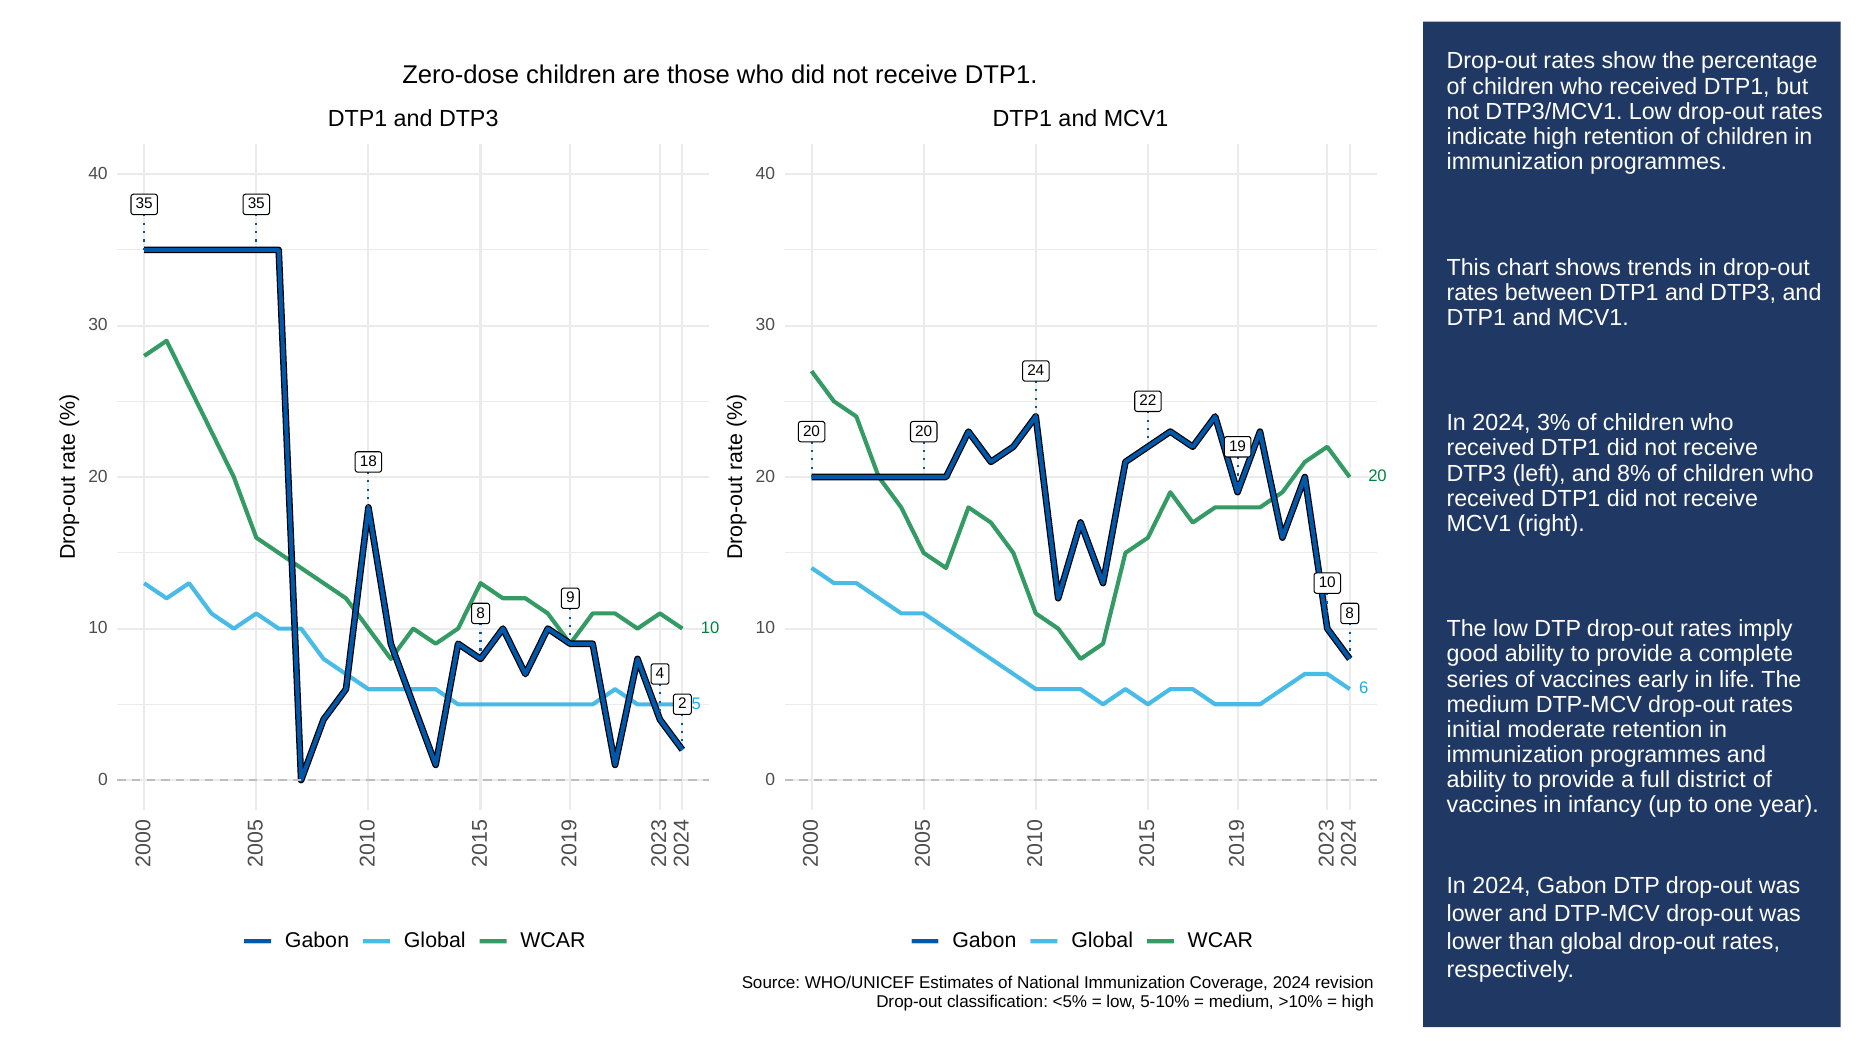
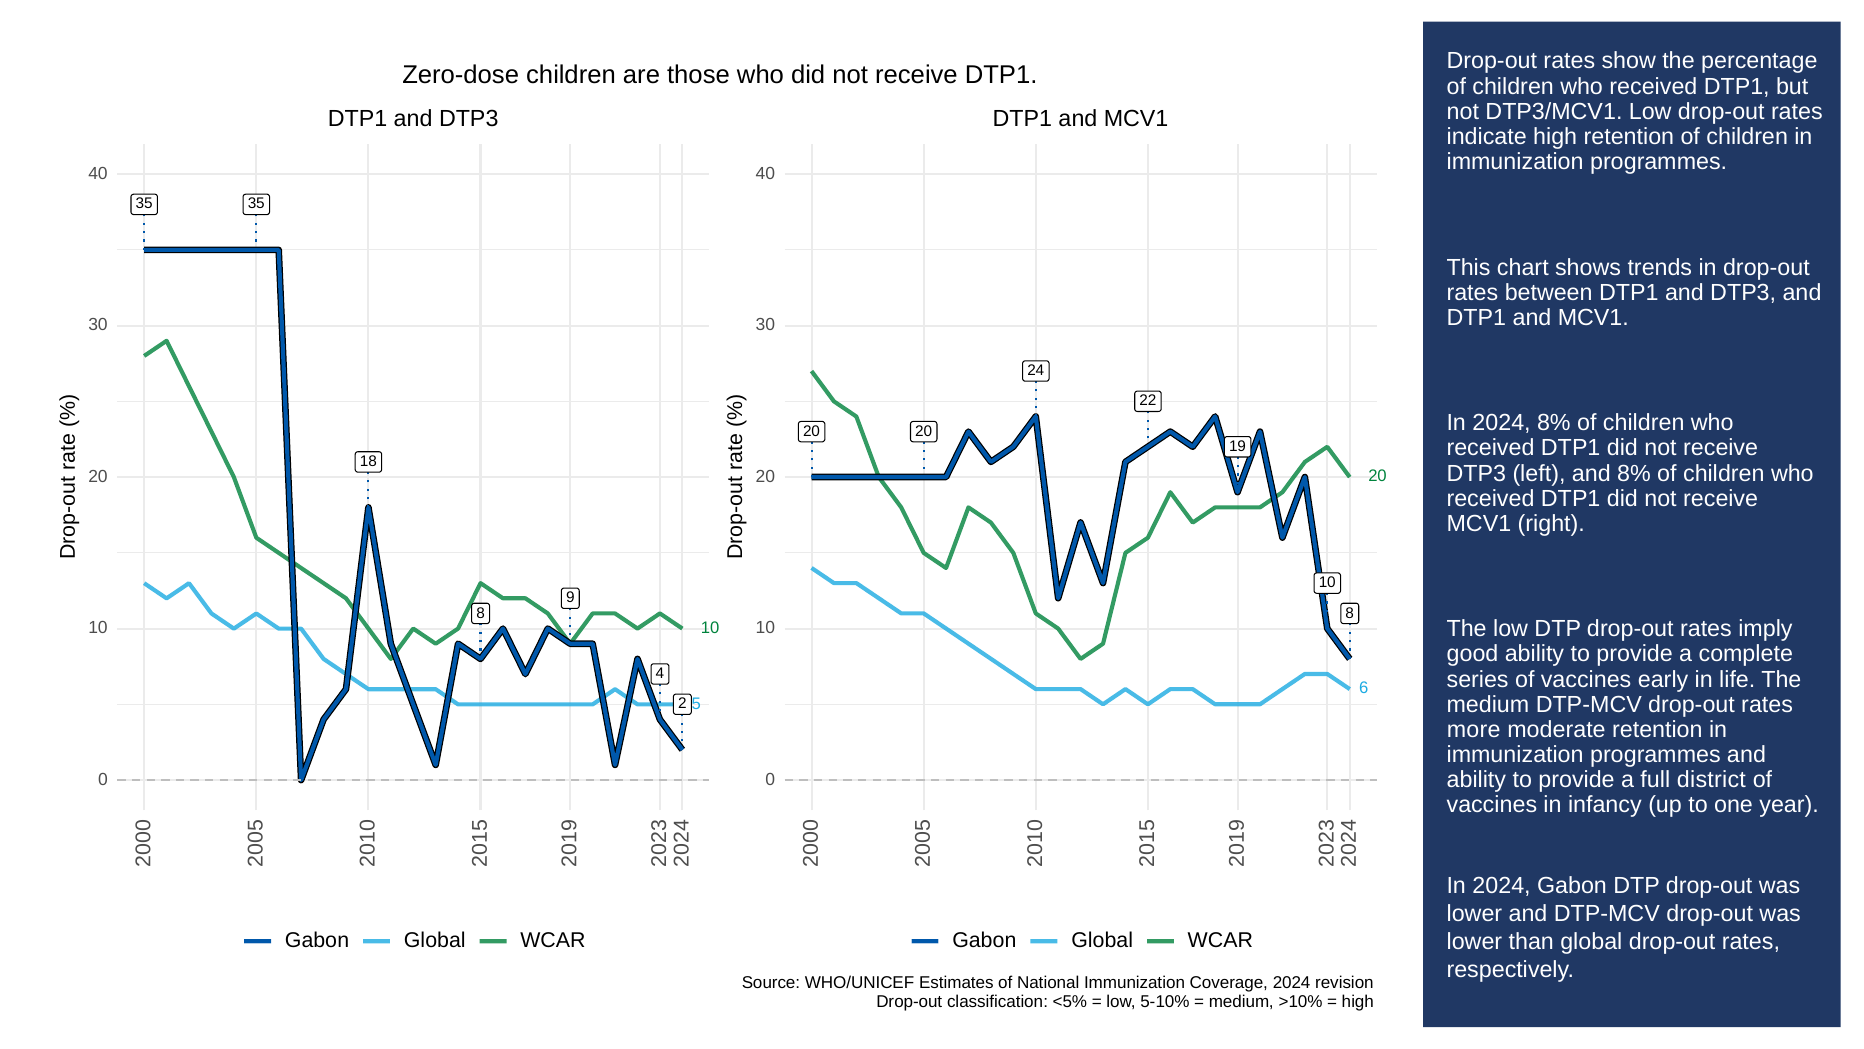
2024 3%: 3% -> 8% (1554, 423)
initial: initial -> more (1474, 729)
